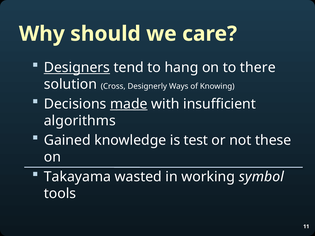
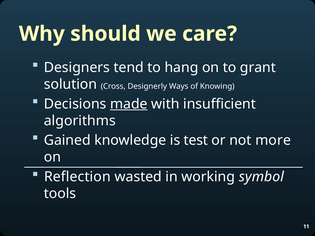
Designers underline: present -> none (77, 68)
there: there -> grant (258, 68)
these: these -> more (273, 140)
Takayama: Takayama -> Reflection (77, 177)
